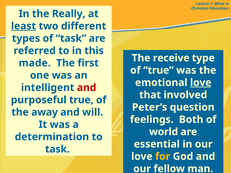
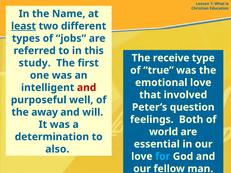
Really: Really -> Name (69, 14)
of task: task -> jobs (71, 38)
made: made -> study (35, 63)
love underline: present -> none (201, 83)
purposeful true: true -> well (81, 100)
task: task -> also (57, 149)
for colour: yellow -> light blue (163, 157)
